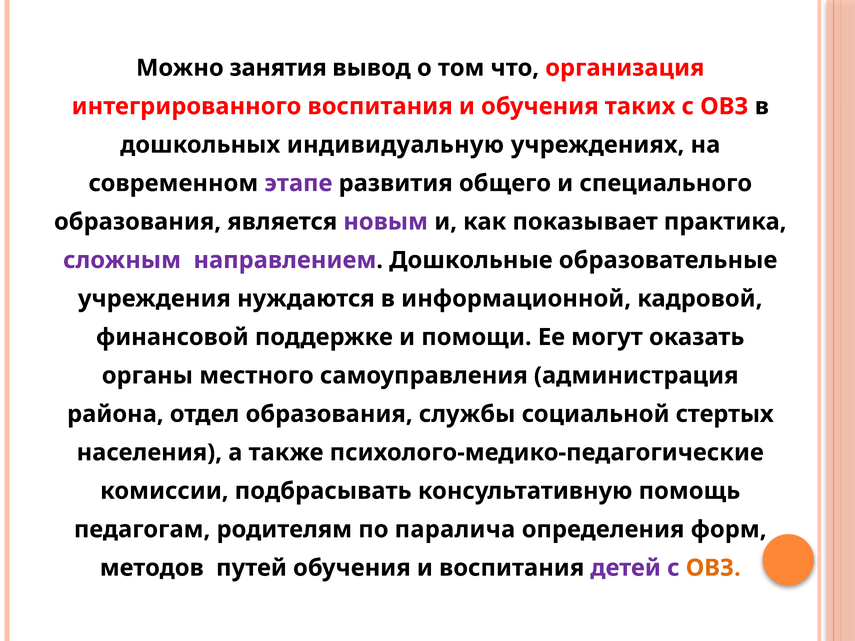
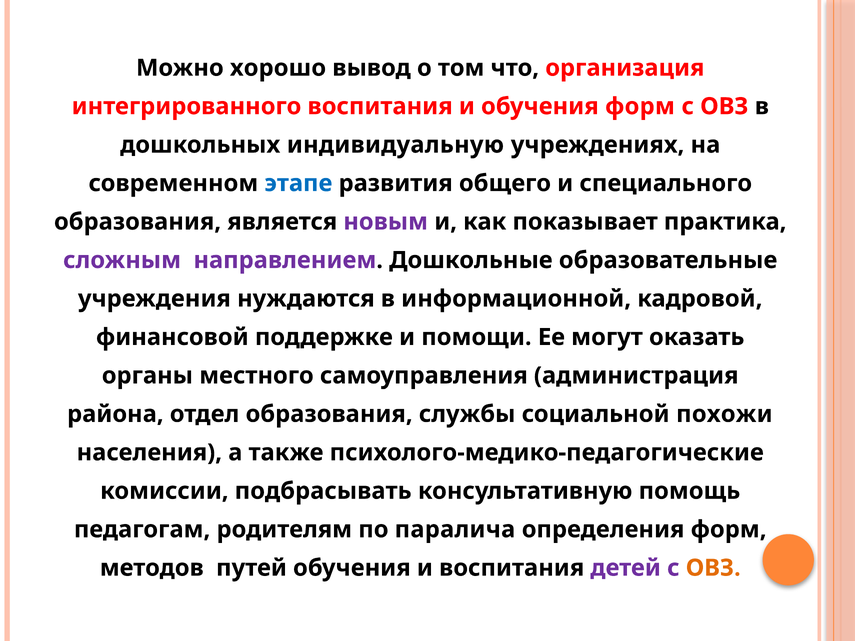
занятия: занятия -> хорошо (278, 68)
обучения таких: таких -> форм (640, 106)
этапе colour: purple -> blue (298, 183)
стертых: стертых -> похожи (724, 414)
